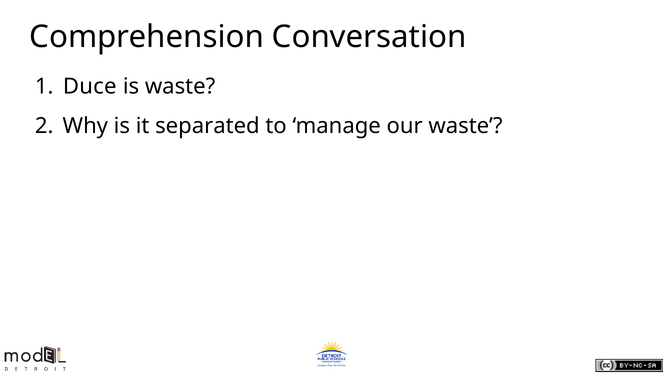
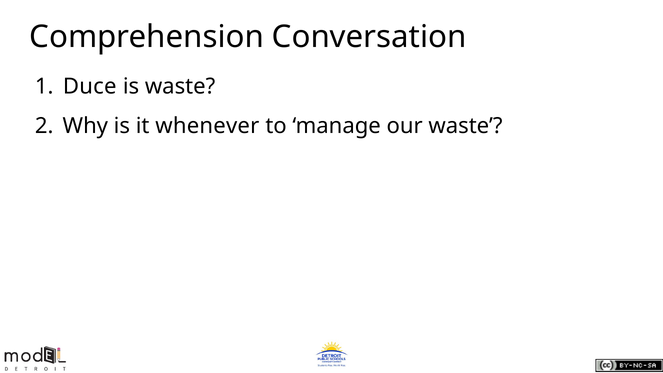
separated: separated -> whenever (207, 126)
